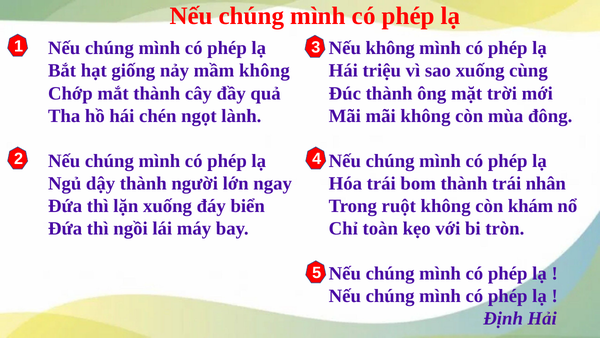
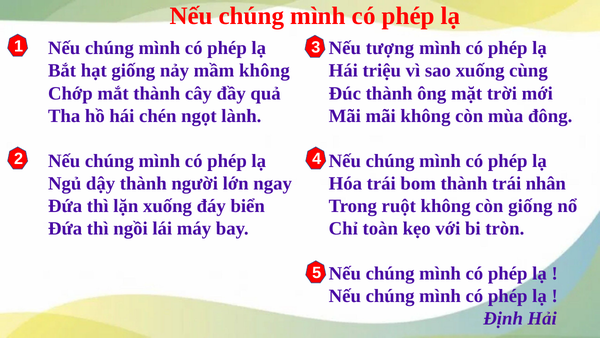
Nếu không: không -> tượng (390, 48)
còn khám: khám -> giống (530, 206)
